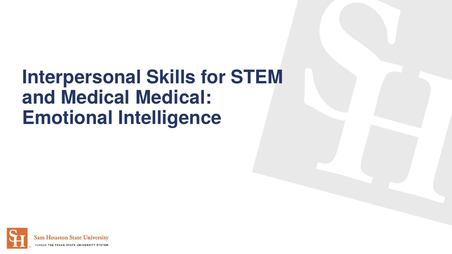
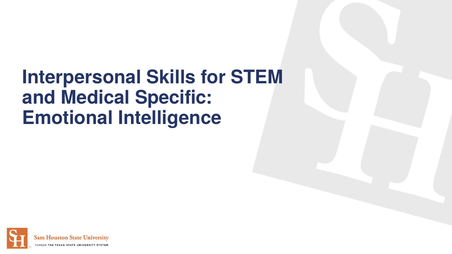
Medical Medical: Medical -> Specific (174, 98)
